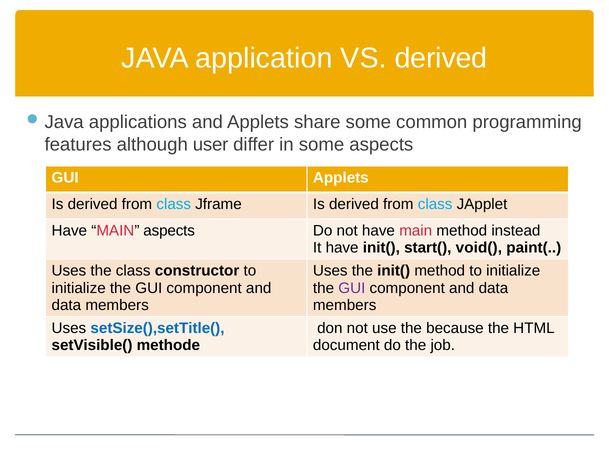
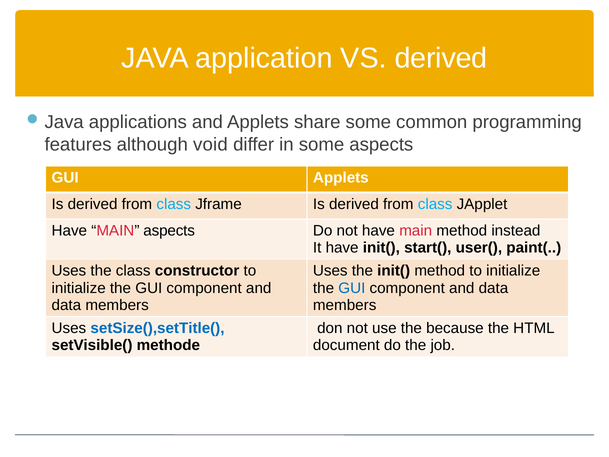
user: user -> void (210, 144)
void(: void( -> user( (479, 248)
GUI colour: purple -> blue (352, 288)
